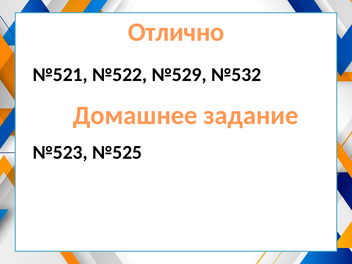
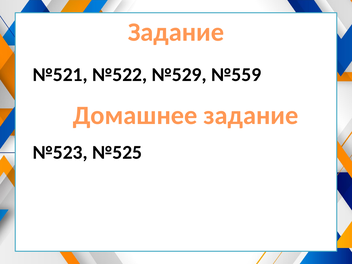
Отлично: Отлично -> Задание (176, 32)
№532: №532 -> №559 (236, 75)
